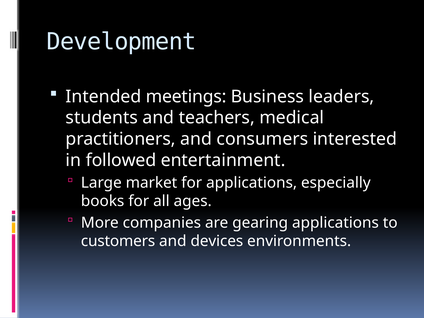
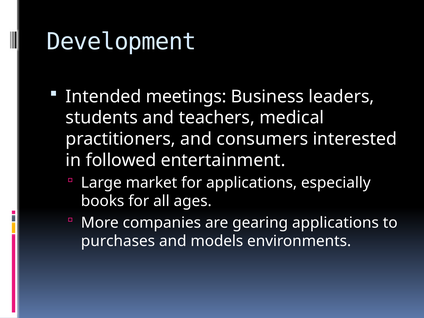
customers: customers -> purchases (118, 241)
devices: devices -> models (217, 241)
